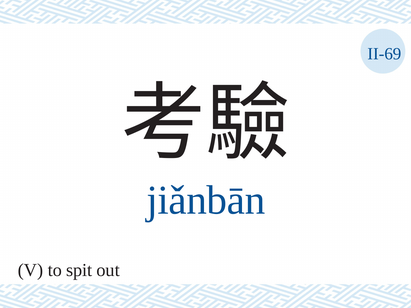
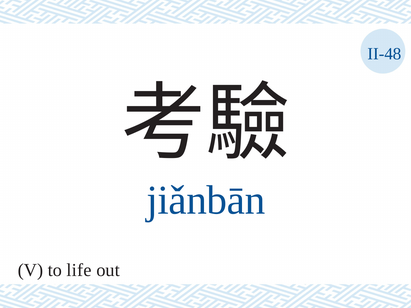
II-69: II-69 -> II-48 (384, 54)
spit: spit -> life (79, 270)
